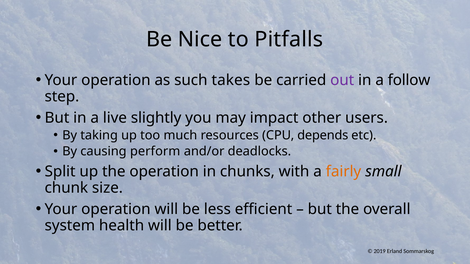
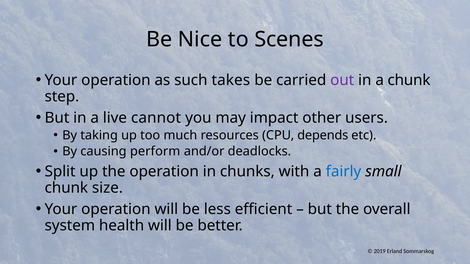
Pitfalls: Pitfalls -> Scenes (289, 39)
a follow: follow -> chunk (409, 80)
slightly: slightly -> cannot (156, 118)
fairly colour: orange -> blue (343, 172)
